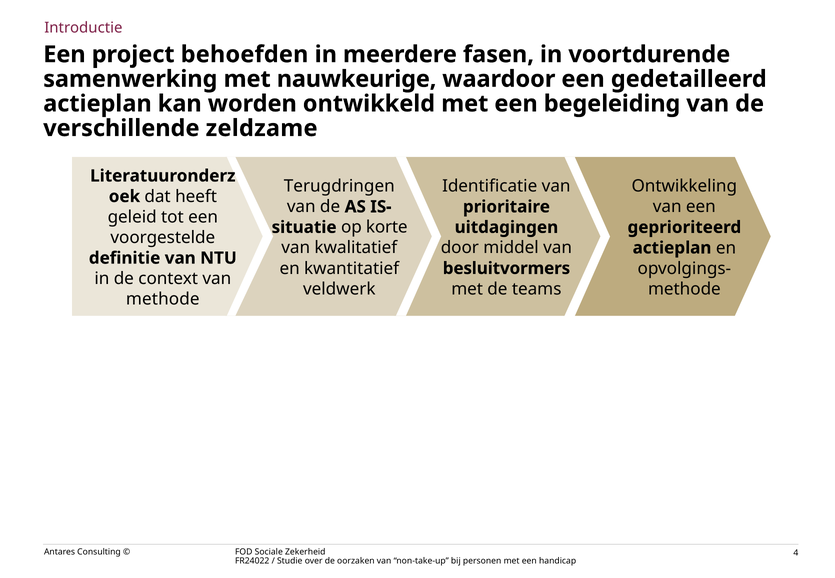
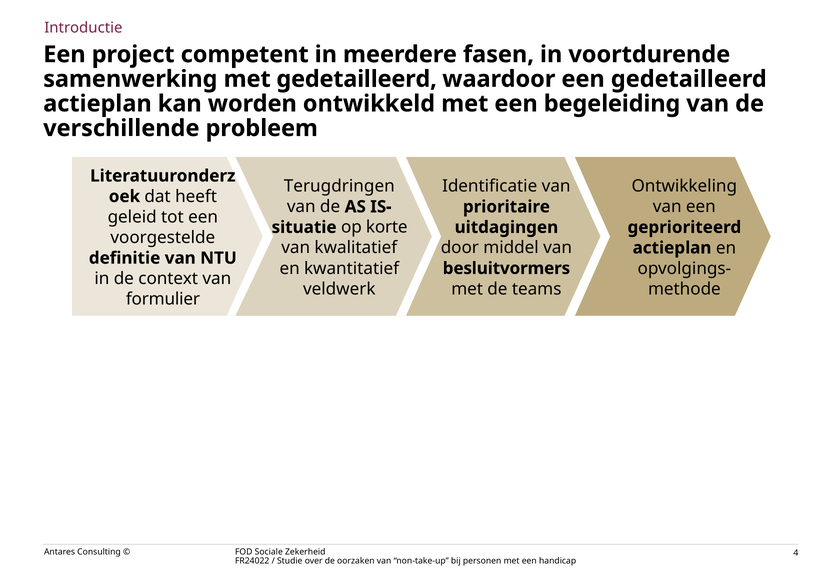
behoefden: behoefden -> competent (245, 54)
met nauwkeurige: nauwkeurige -> gedetailleerd (357, 79)
zeldzame: zeldzame -> probleem (262, 128)
methode: methode -> formulier (163, 299)
